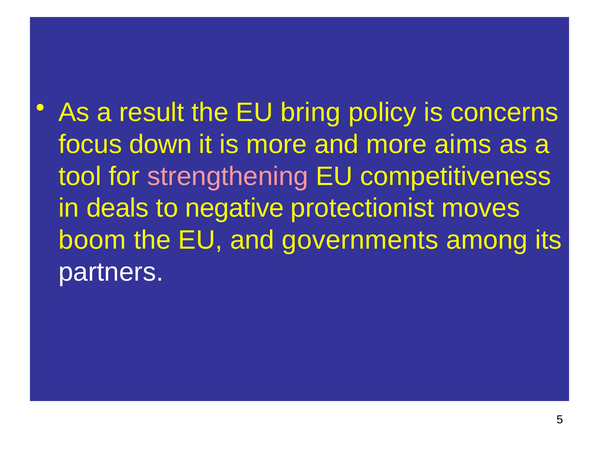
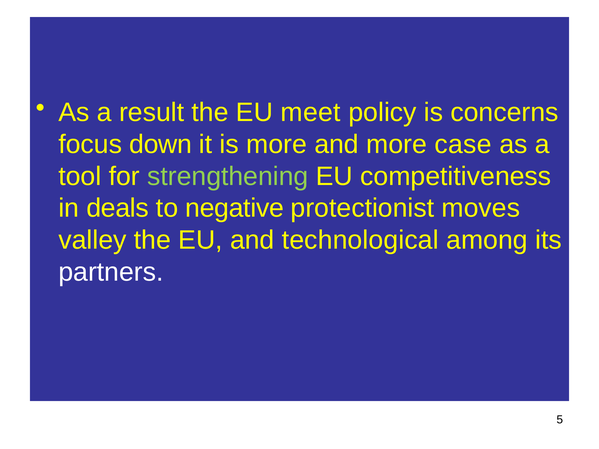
bring: bring -> meet (311, 112)
aims: aims -> case (463, 144)
strengthening colour: pink -> light green (228, 176)
boom: boom -> valley (92, 240)
governments: governments -> technological (360, 240)
